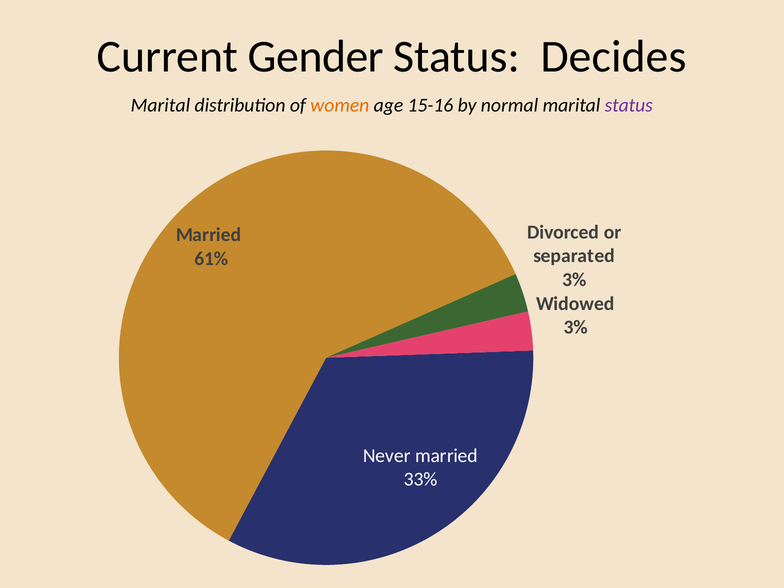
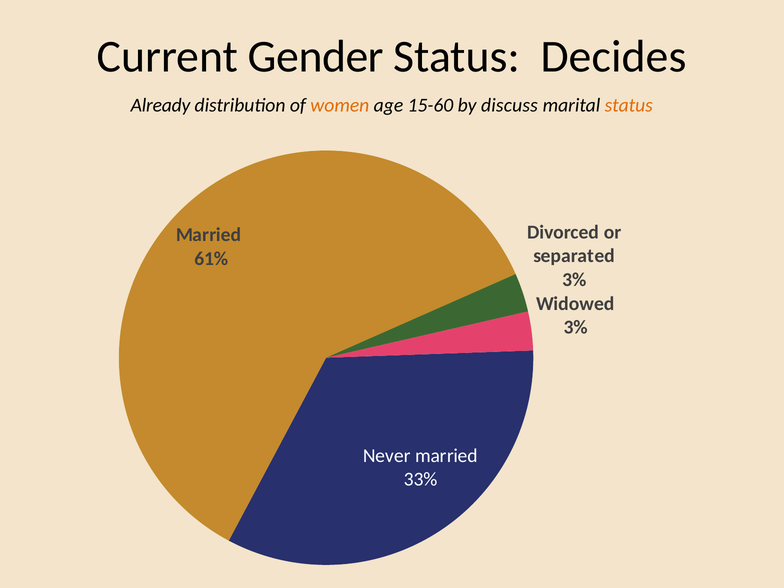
Marital: Marital -> Already (161, 105)
15-16: 15-16 -> 15-60 (430, 105)
normal: normal -> discuss (509, 105)
status colour: purple -> orange (629, 105)
